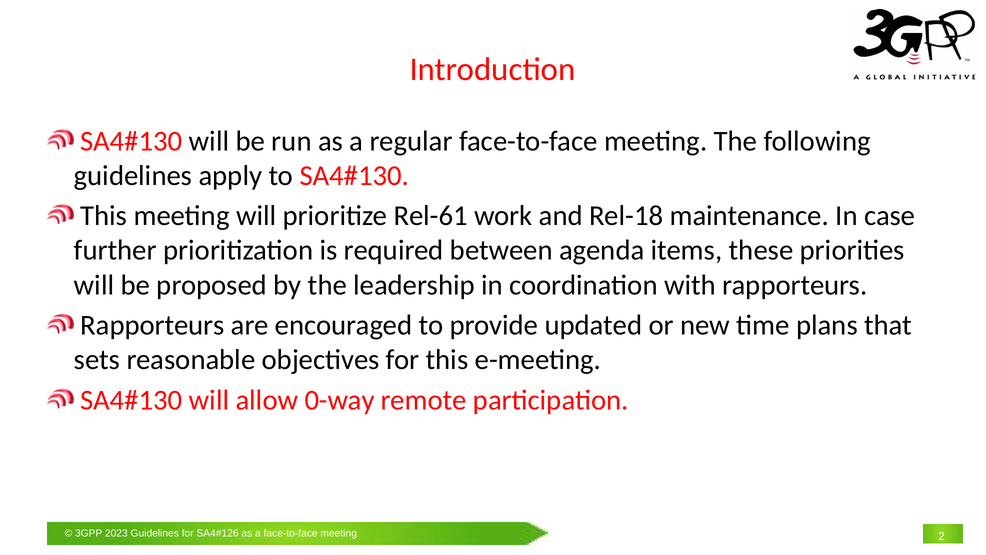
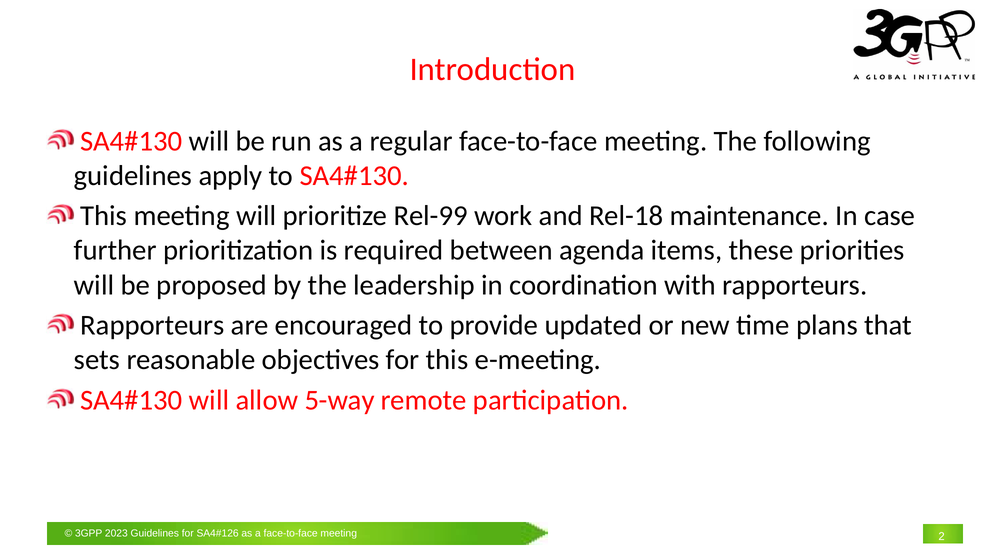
Rel-61: Rel-61 -> Rel-99 (431, 216)
0-way: 0-way -> 5-way (340, 400)
